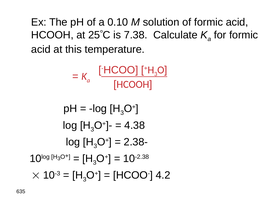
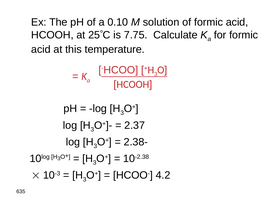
7.38: 7.38 -> 7.75 (136, 35)
4.38: 4.38 -> 2.37 (135, 125)
